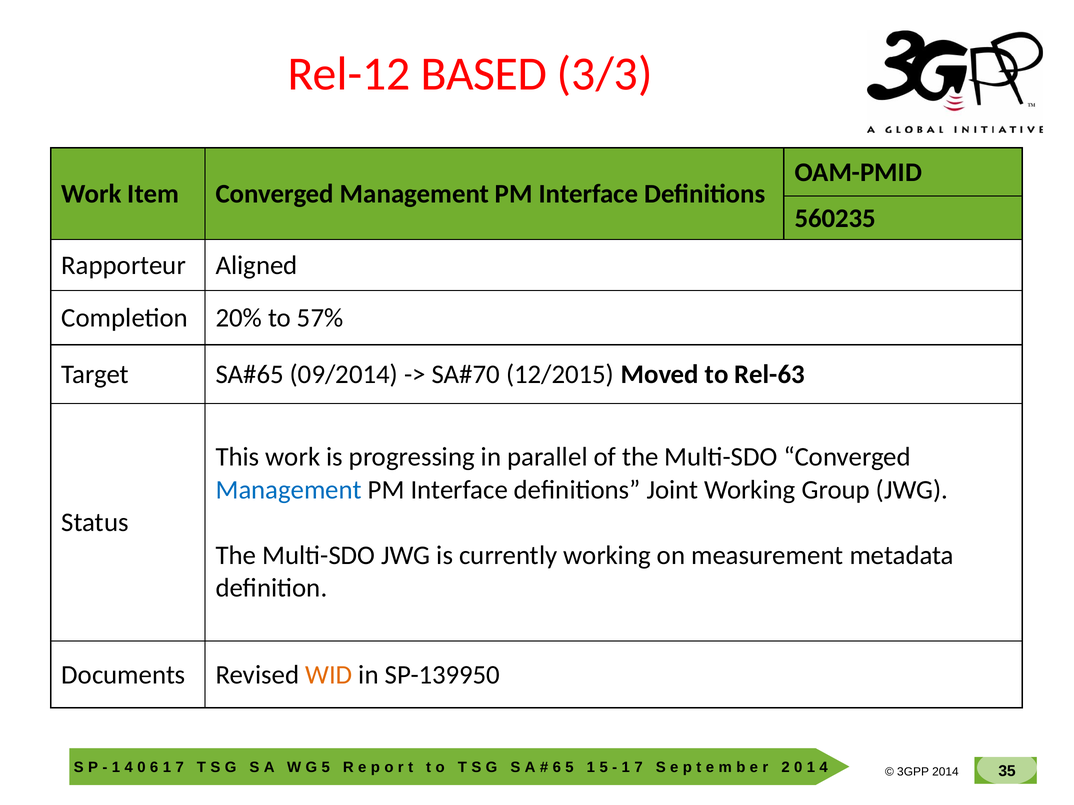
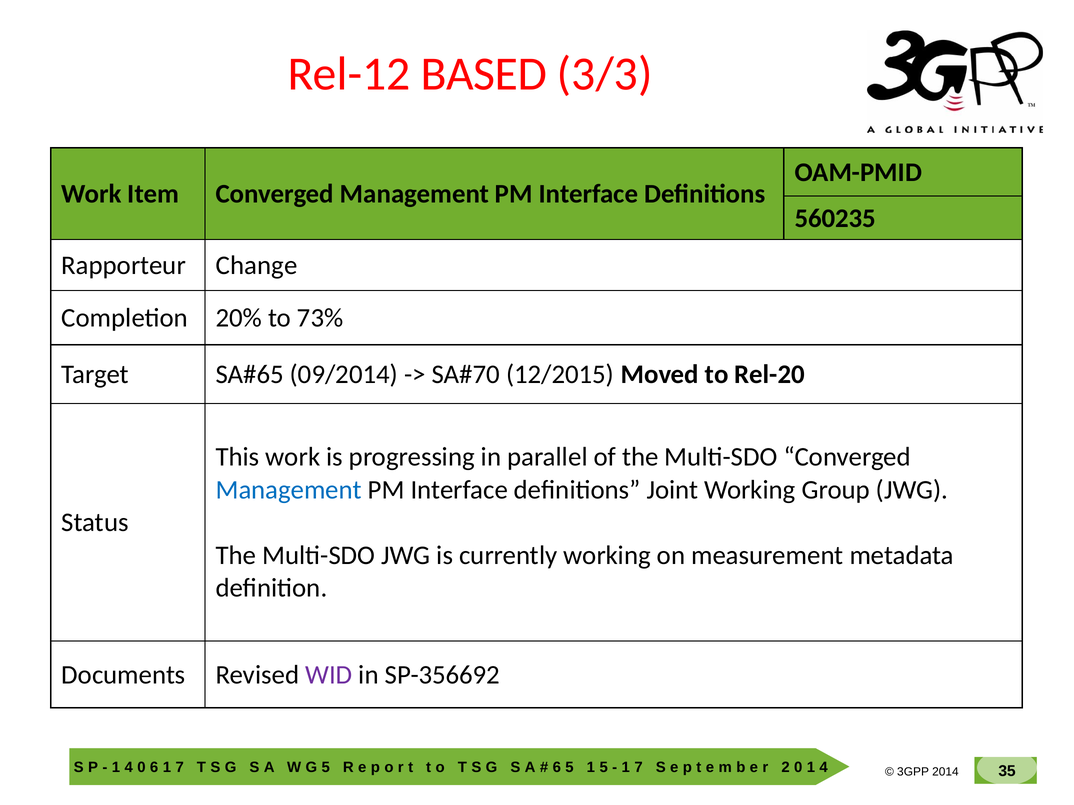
Aligned: Aligned -> Change (257, 266)
57%: 57% -> 73% (320, 318)
Rel-63: Rel-63 -> Rel-20 (770, 375)
WID colour: orange -> purple (329, 675)
SP-139950: SP-139950 -> SP-356692 (442, 675)
